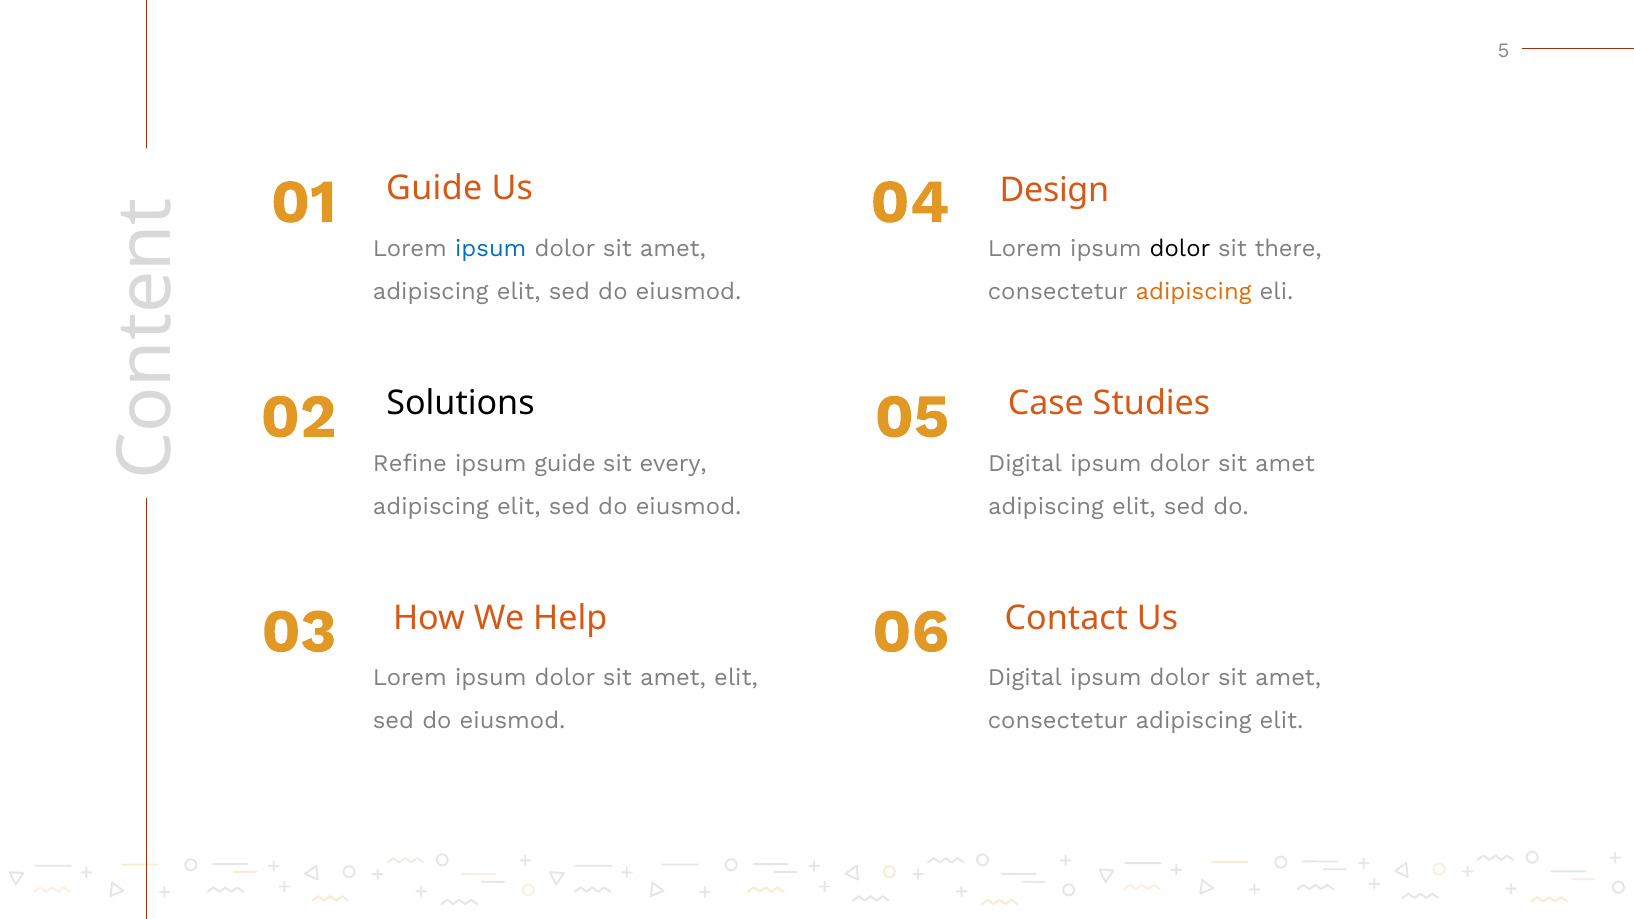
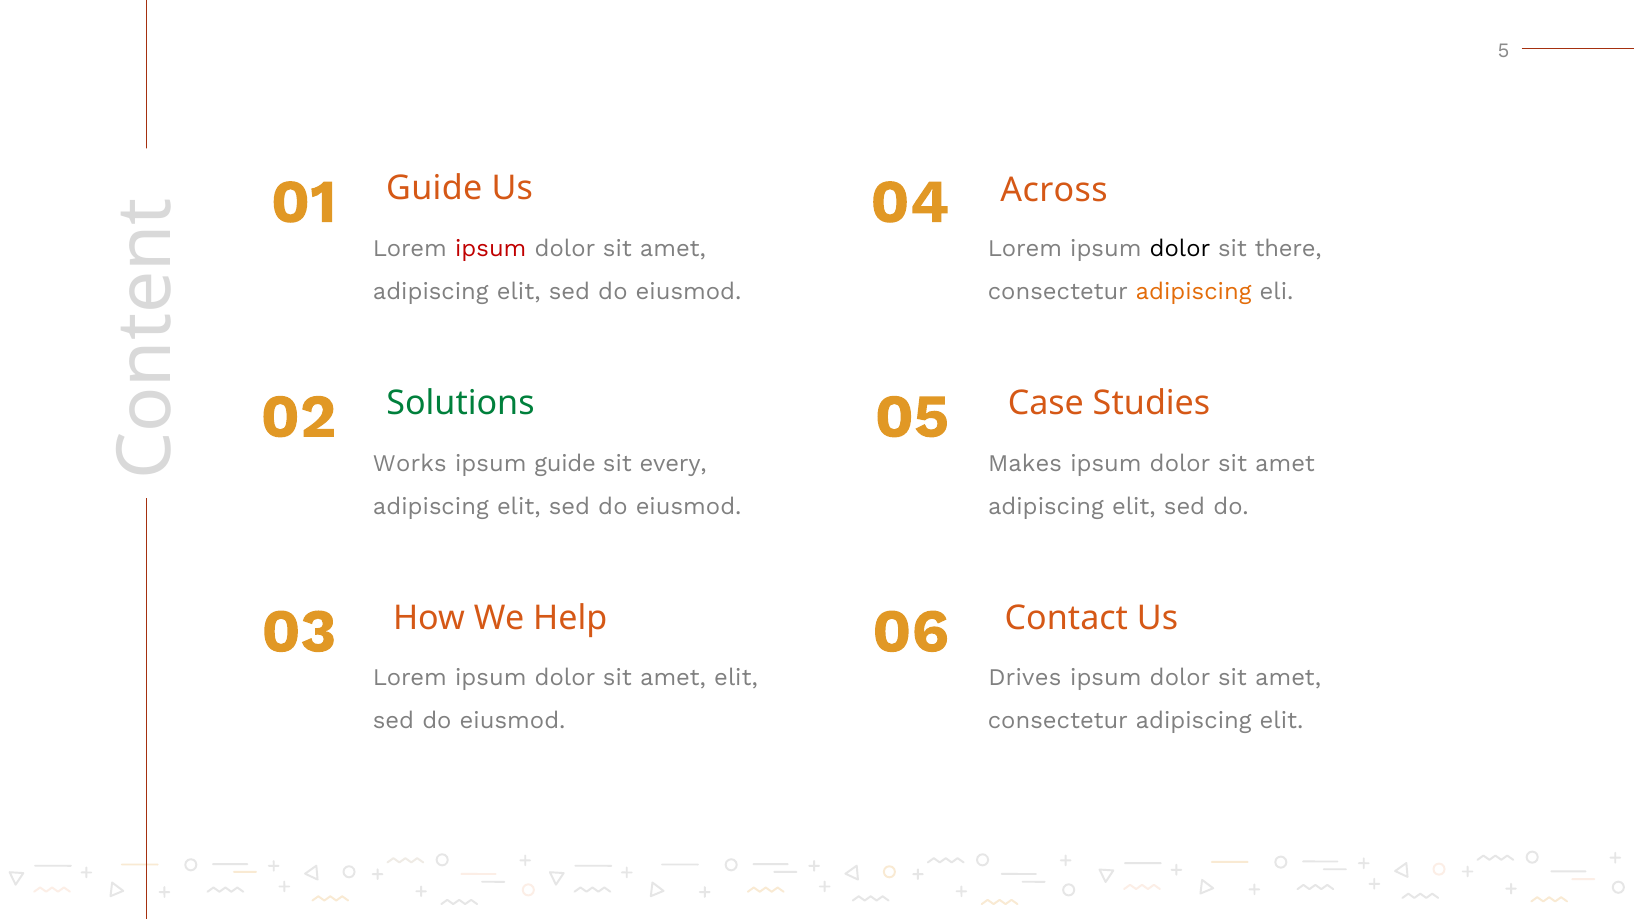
Design: Design -> Across (1054, 190)
ipsum colour: blue -> red (491, 248)
Solutions colour: black -> green (460, 403)
Refine: Refine -> Works (410, 463)
Digital: Digital -> Makes (1025, 463)
Digital: Digital -> Drives (1025, 678)
